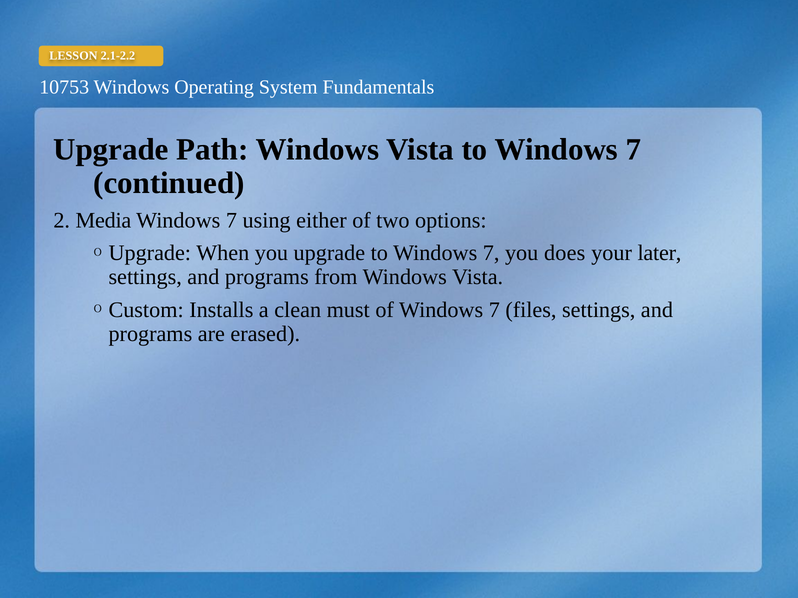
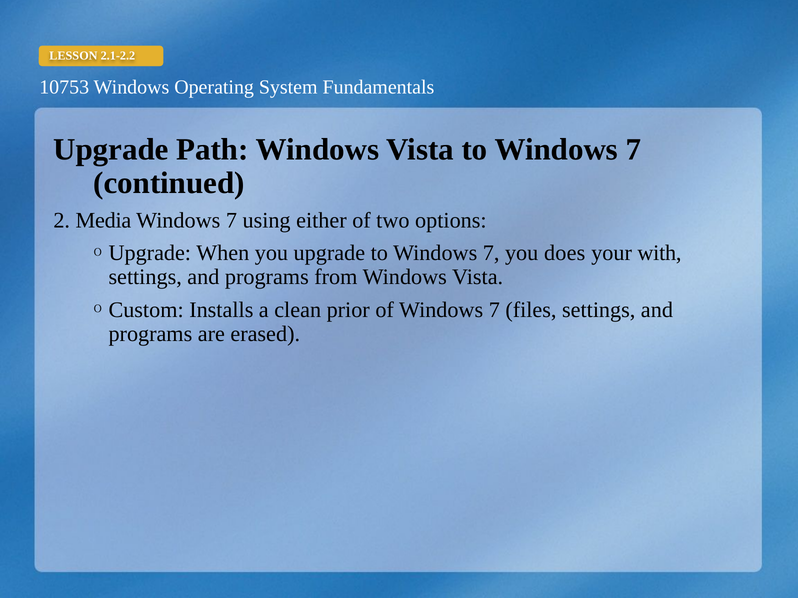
later: later -> with (659, 253)
must: must -> prior (348, 310)
